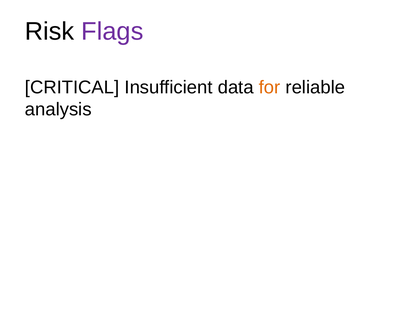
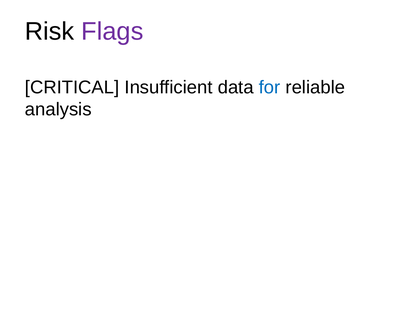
for colour: orange -> blue (270, 87)
